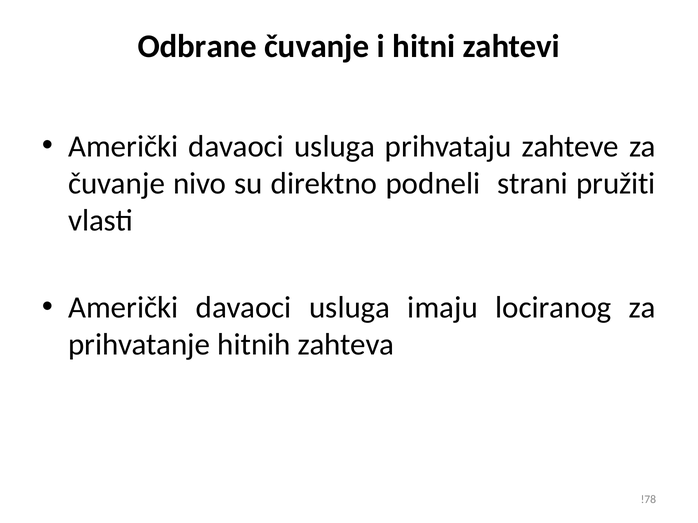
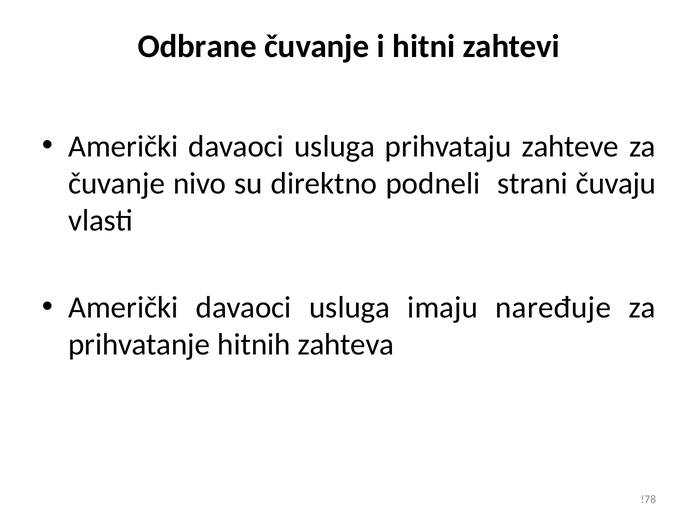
pružiti: pružiti -> čuvaju (616, 184)
lociranog: lociranog -> naređuje (553, 308)
